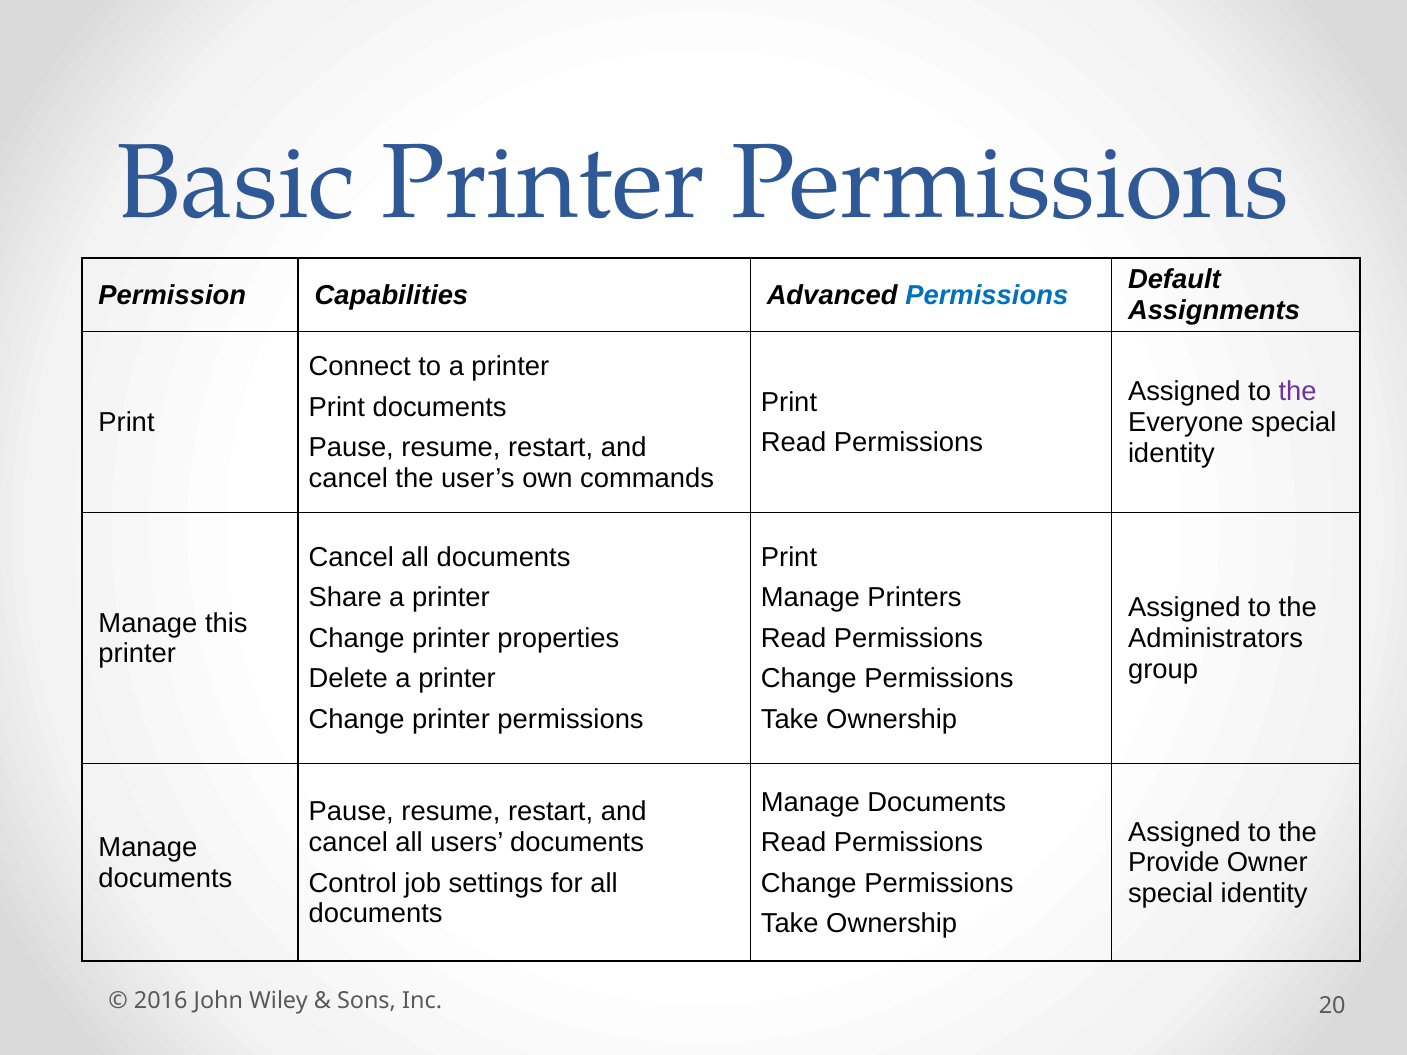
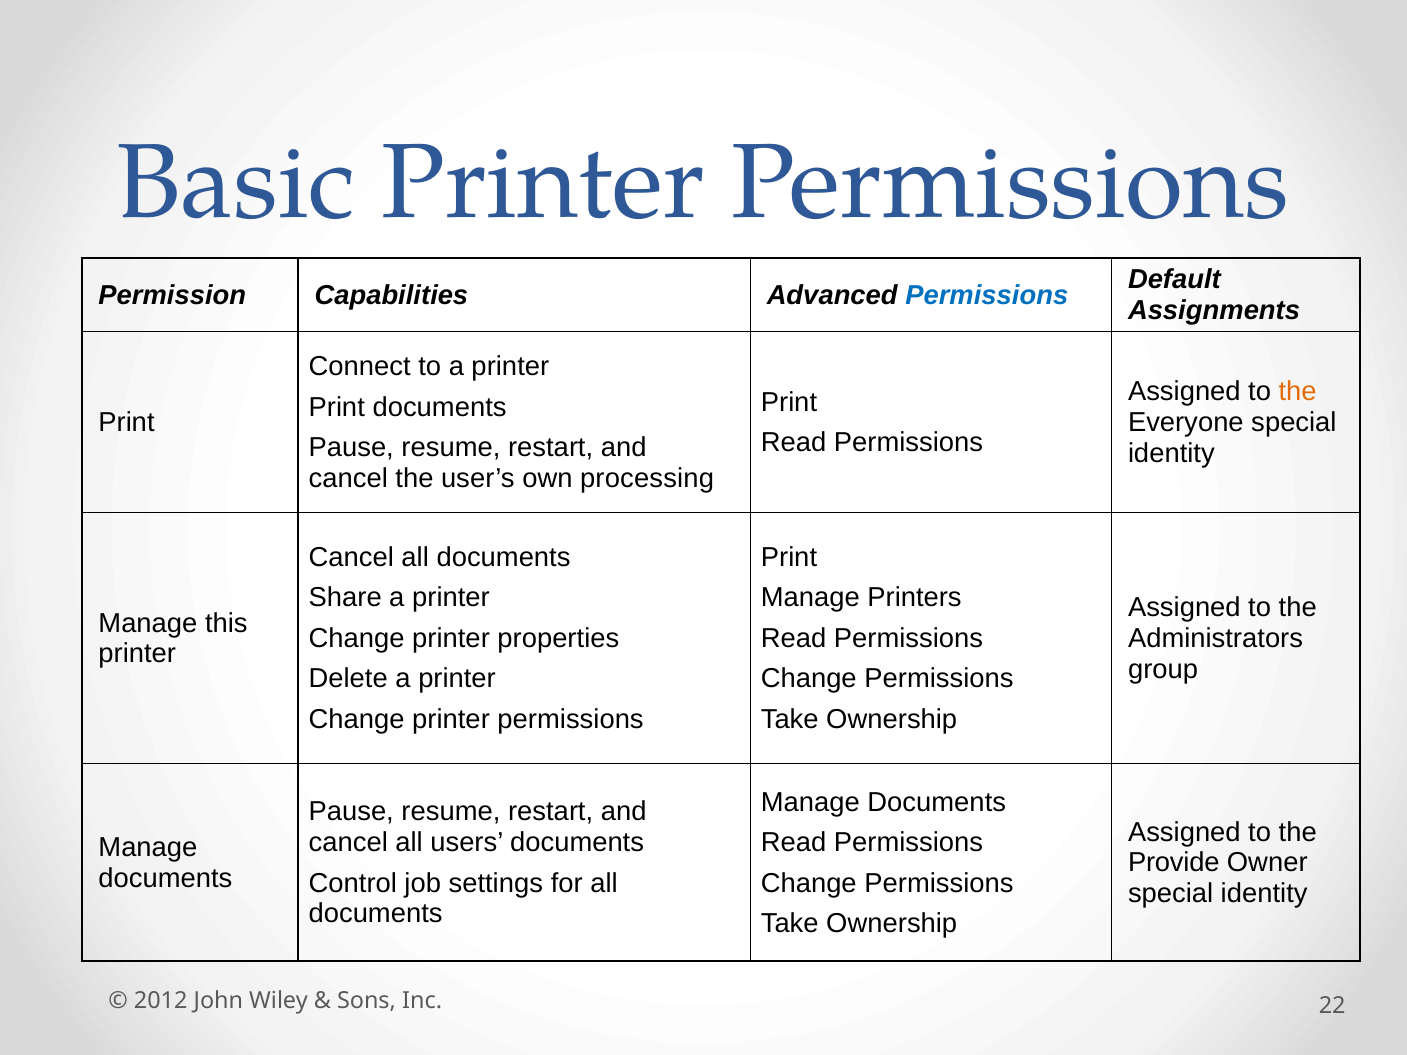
the colour: purple -> orange (1298, 392)
commands: commands -> processing (647, 478)
2016: 2016 -> 2012 (161, 1001)
20: 20 -> 22 (1332, 1006)
